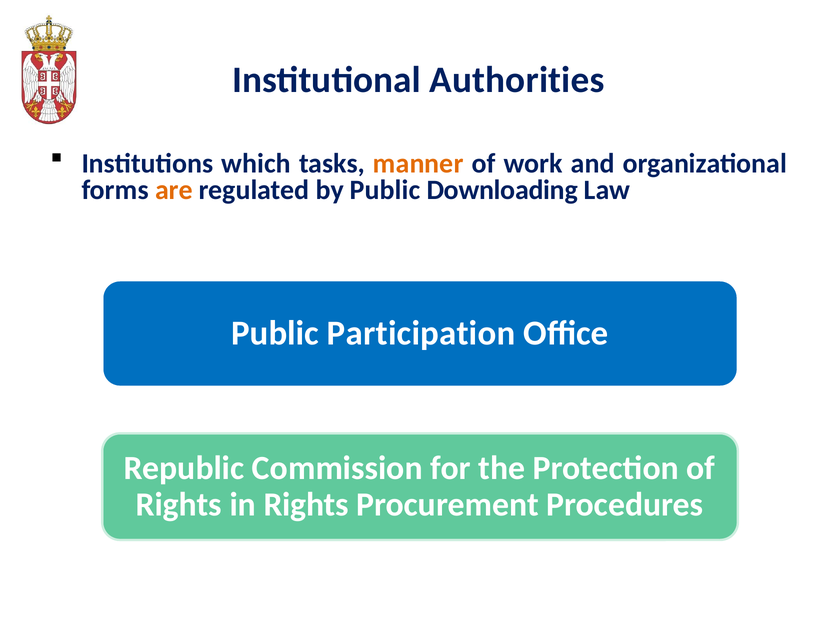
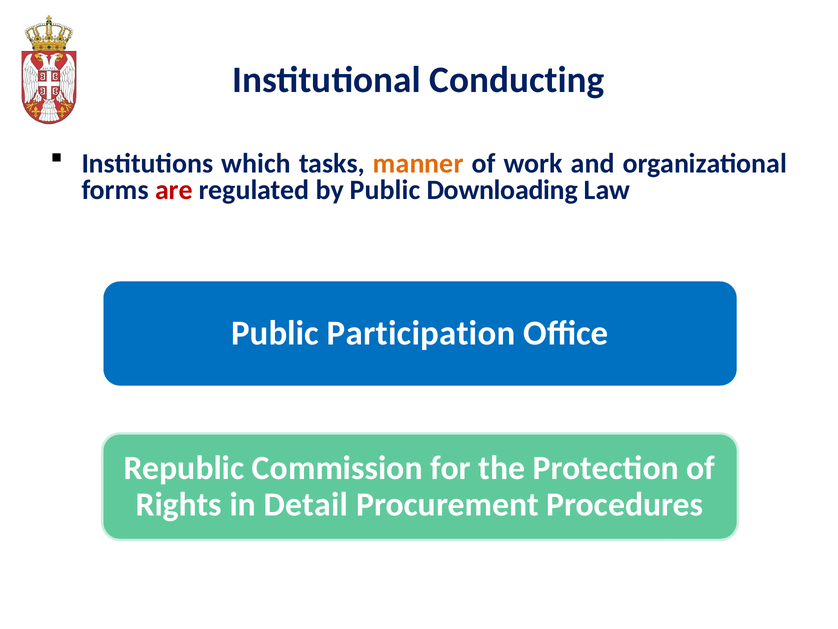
Authorities: Authorities -> Conducting (517, 80)
are colour: orange -> red (174, 190)
Rights: Rights -> Detail (306, 504)
